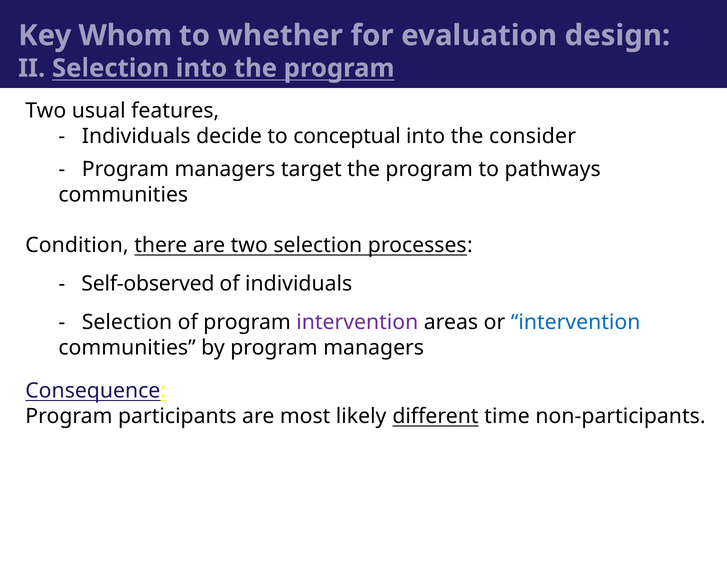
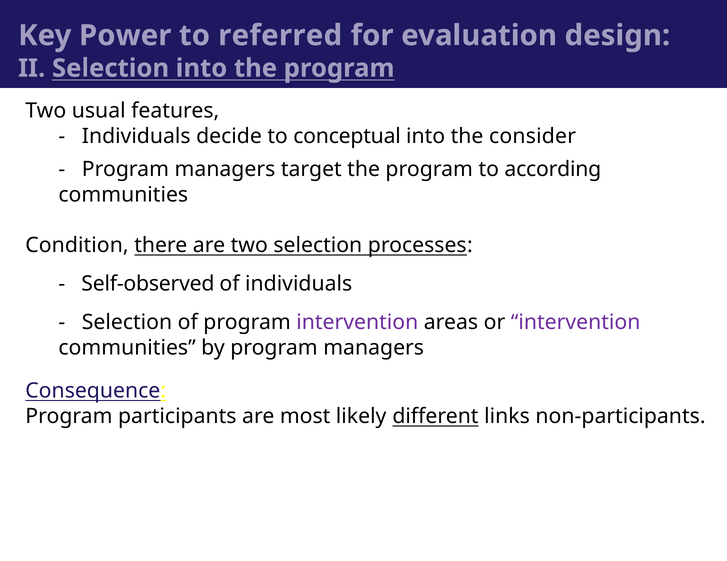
Whom: Whom -> Power (125, 36)
whether: whether -> referred (280, 36)
pathways: pathways -> according (553, 169)
intervention colour: blue -> purple (576, 323)
time: time -> links (507, 417)
